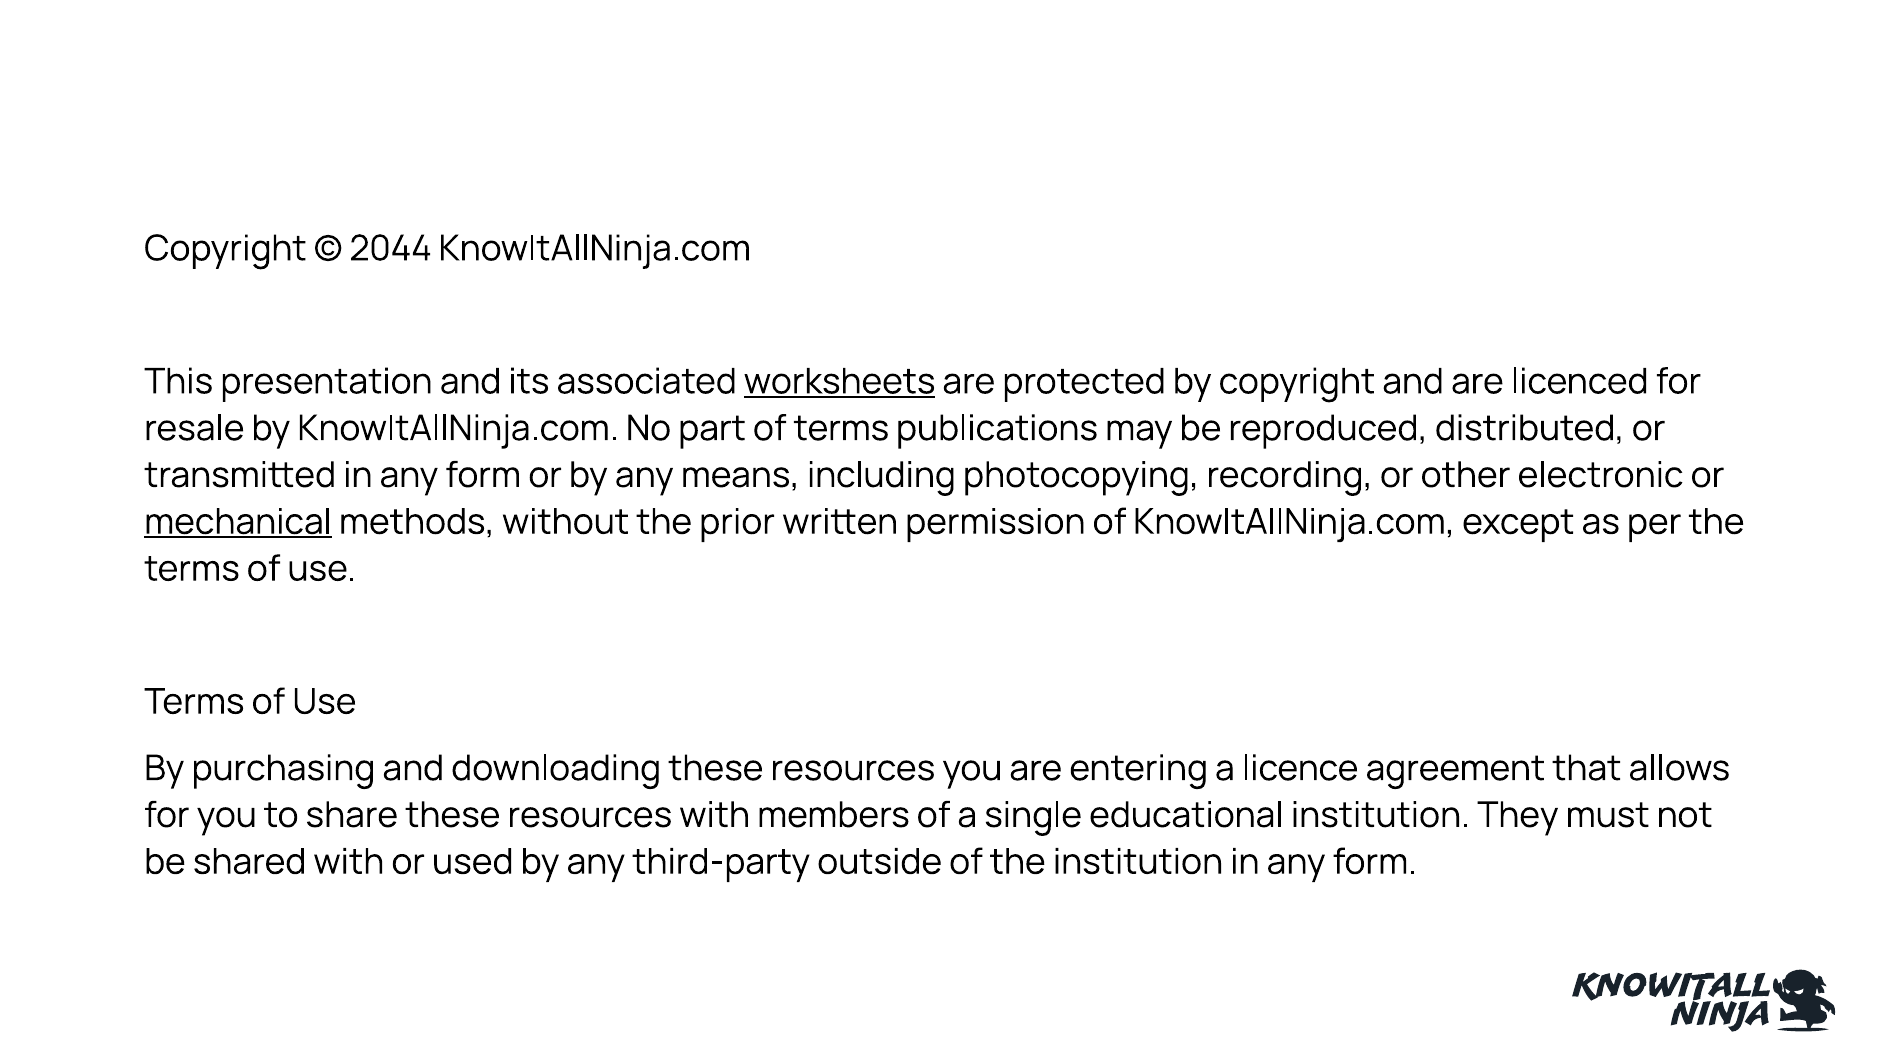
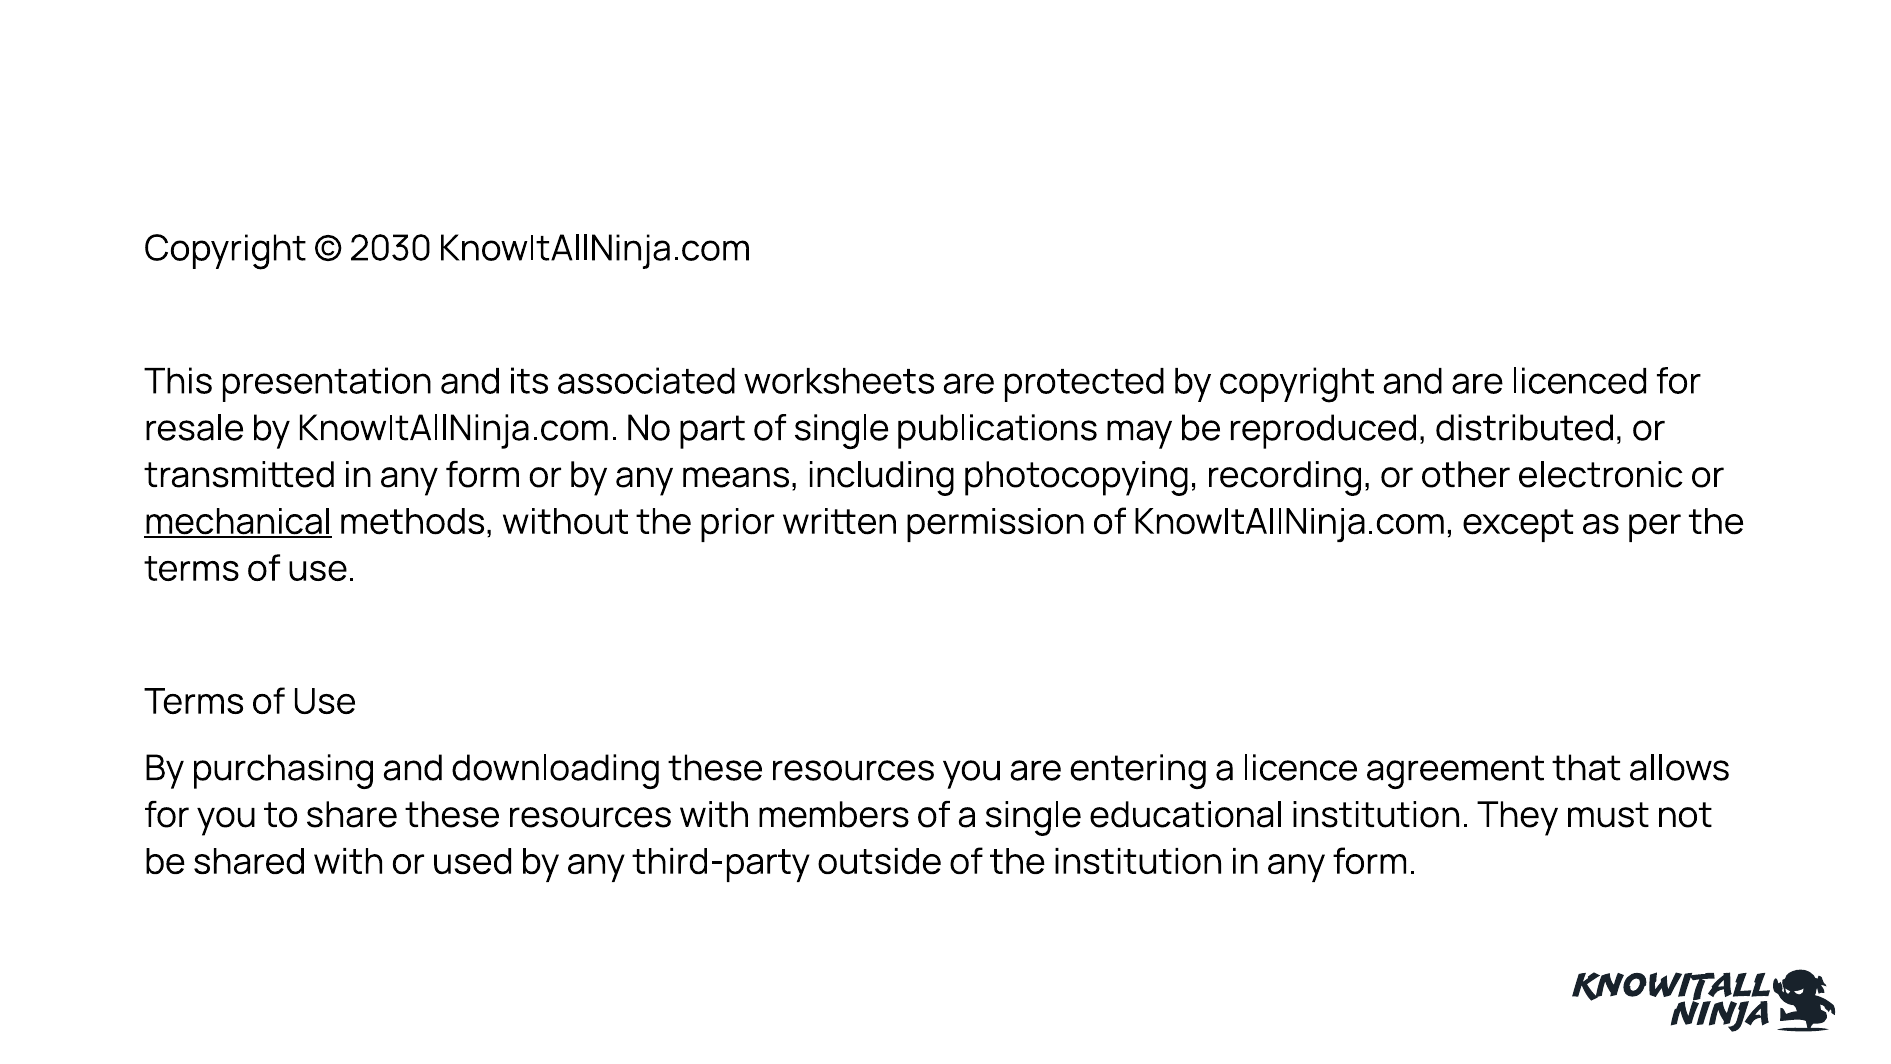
2044: 2044 -> 2030 (391, 248)
worksheets underline: present -> none (840, 381)
of terms: terms -> single (841, 428)
